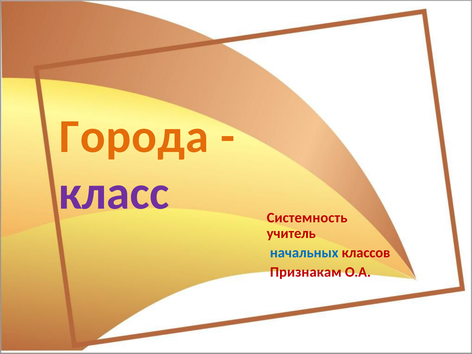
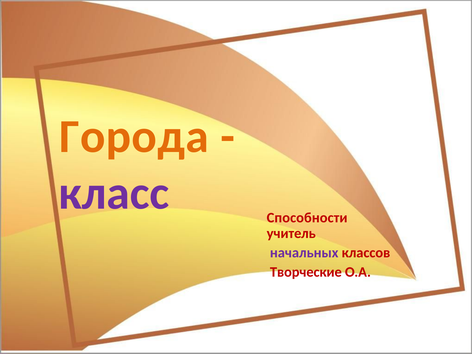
Системность: Системность -> Способности (307, 218)
начальных colour: blue -> purple (304, 253)
Признакам: Признакам -> Творческие (306, 272)
